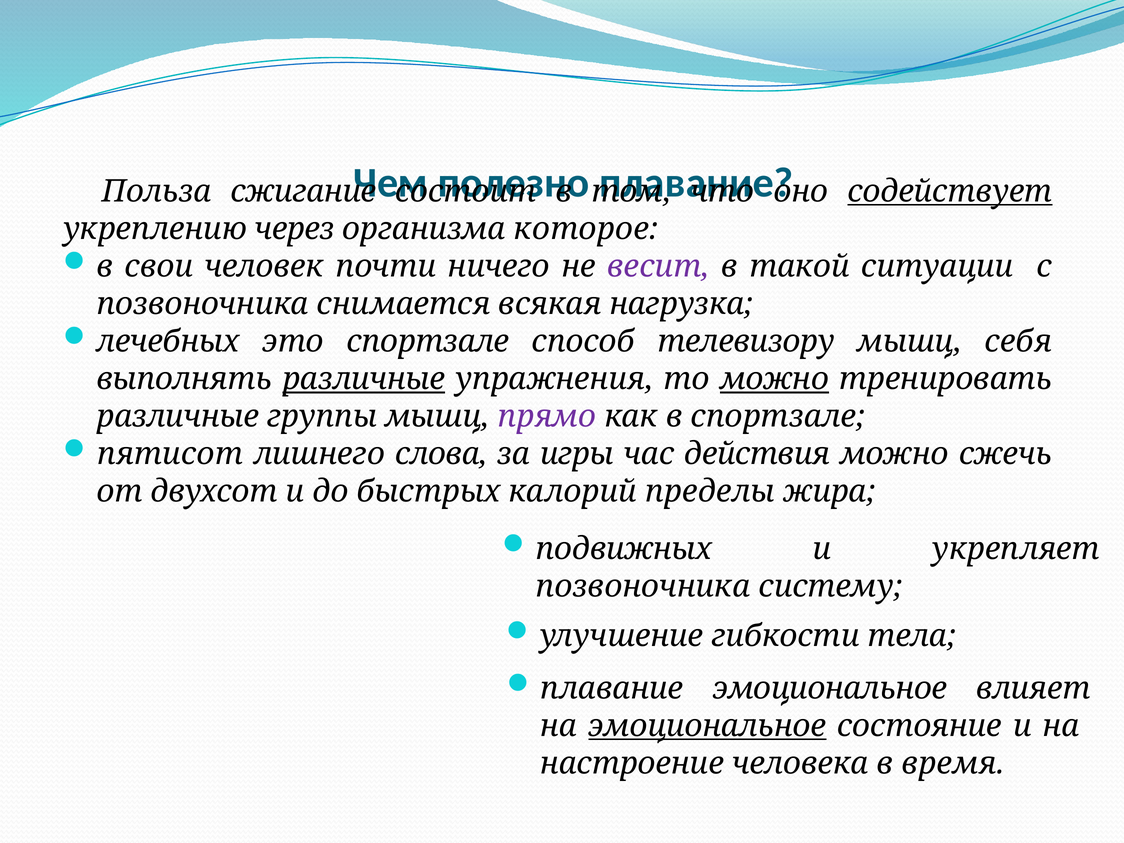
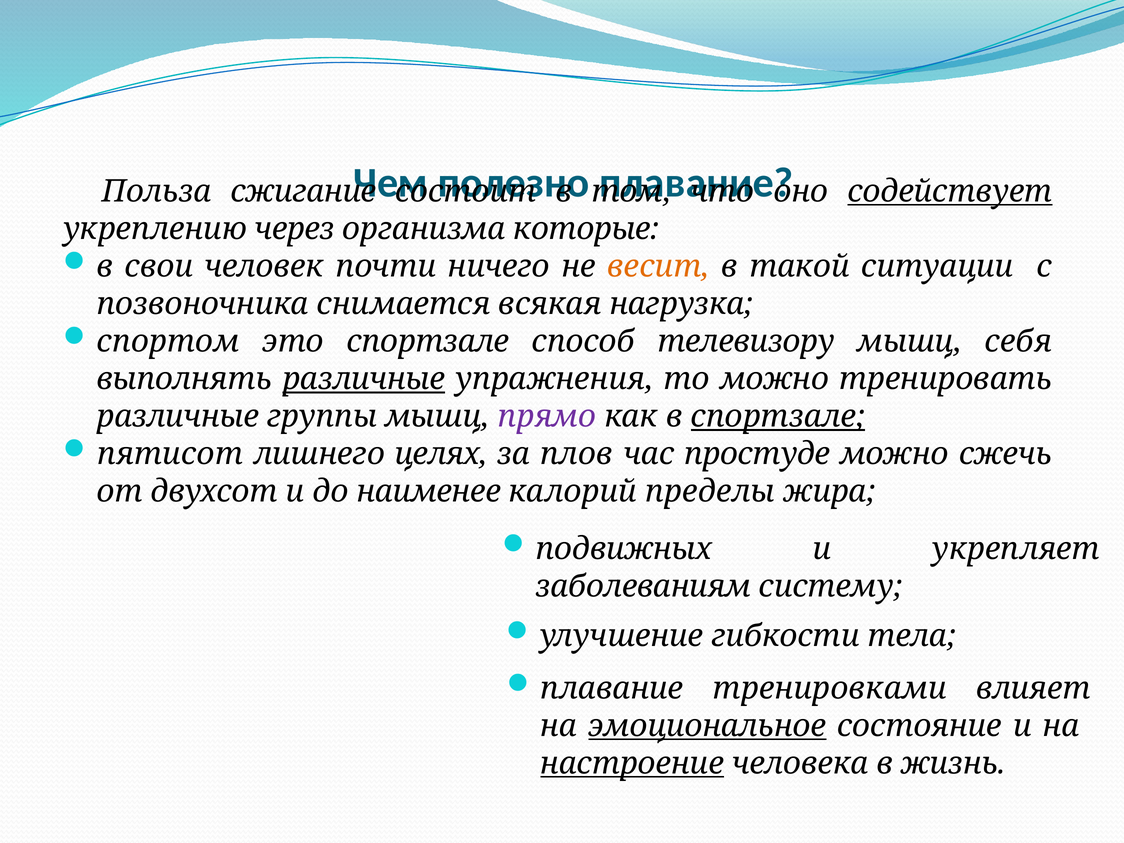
которое: которое -> которые (586, 229)
весит colour: purple -> orange (658, 266)
лечебных: лечебных -> спортом (168, 341)
можно underline: present -> none (775, 379)
спортзале underline: none -> present (778, 416)
слова: слова -> целях (441, 454)
игры: игры -> плов (577, 454)
действия: действия -> простуде (757, 454)
быстрых: быстрых -> наименее (429, 492)
позвоночника: позвоночника -> заболеваниям (643, 586)
плавание эмоциональное: эмоциональное -> тренировками (830, 688)
настроение underline: none -> present (632, 763)
время: время -> жизнь (953, 763)
